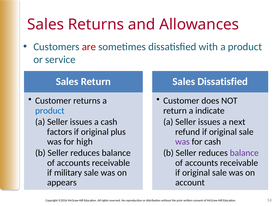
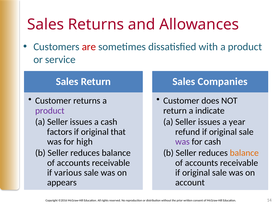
Sales Dissatisfied: Dissatisfied -> Companies (223, 82)
product colour: blue -> purple (50, 111)
next: next -> year (237, 122)
plus: plus -> that (118, 132)
balance colour: purple -> orange (244, 153)
military: military -> various (68, 173)
